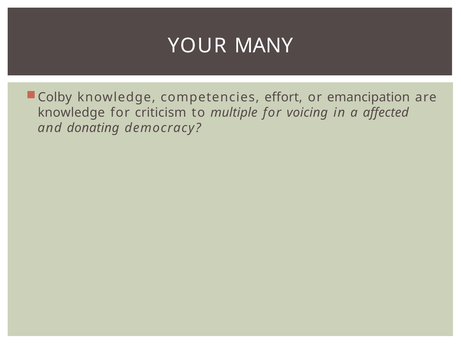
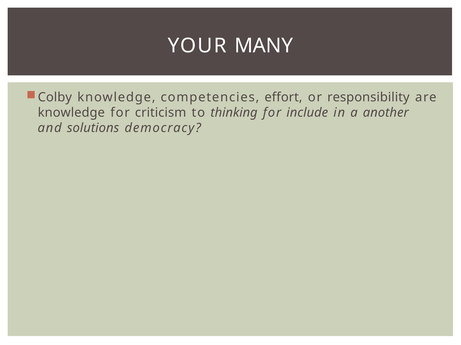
emancipation: emancipation -> responsibility (368, 98)
multiple: multiple -> thinking (234, 113)
voicing: voicing -> include (307, 113)
affected: affected -> another (386, 113)
donating: donating -> solutions (93, 128)
